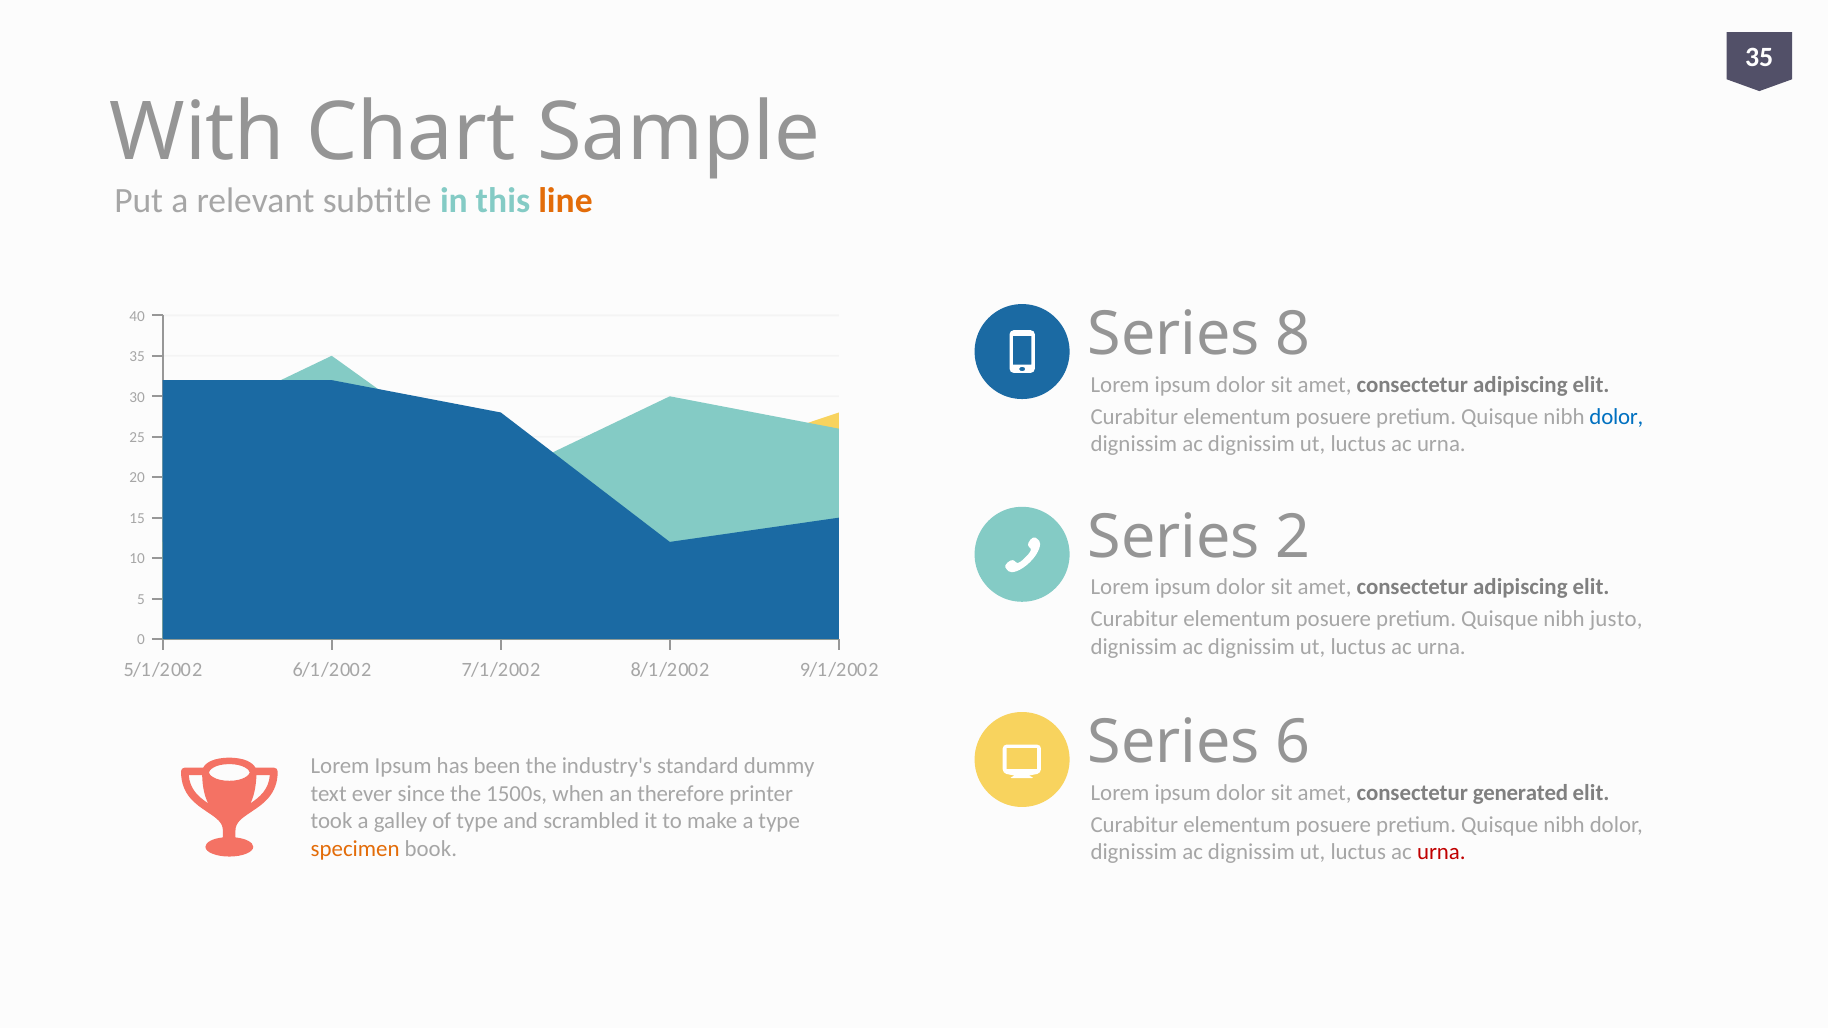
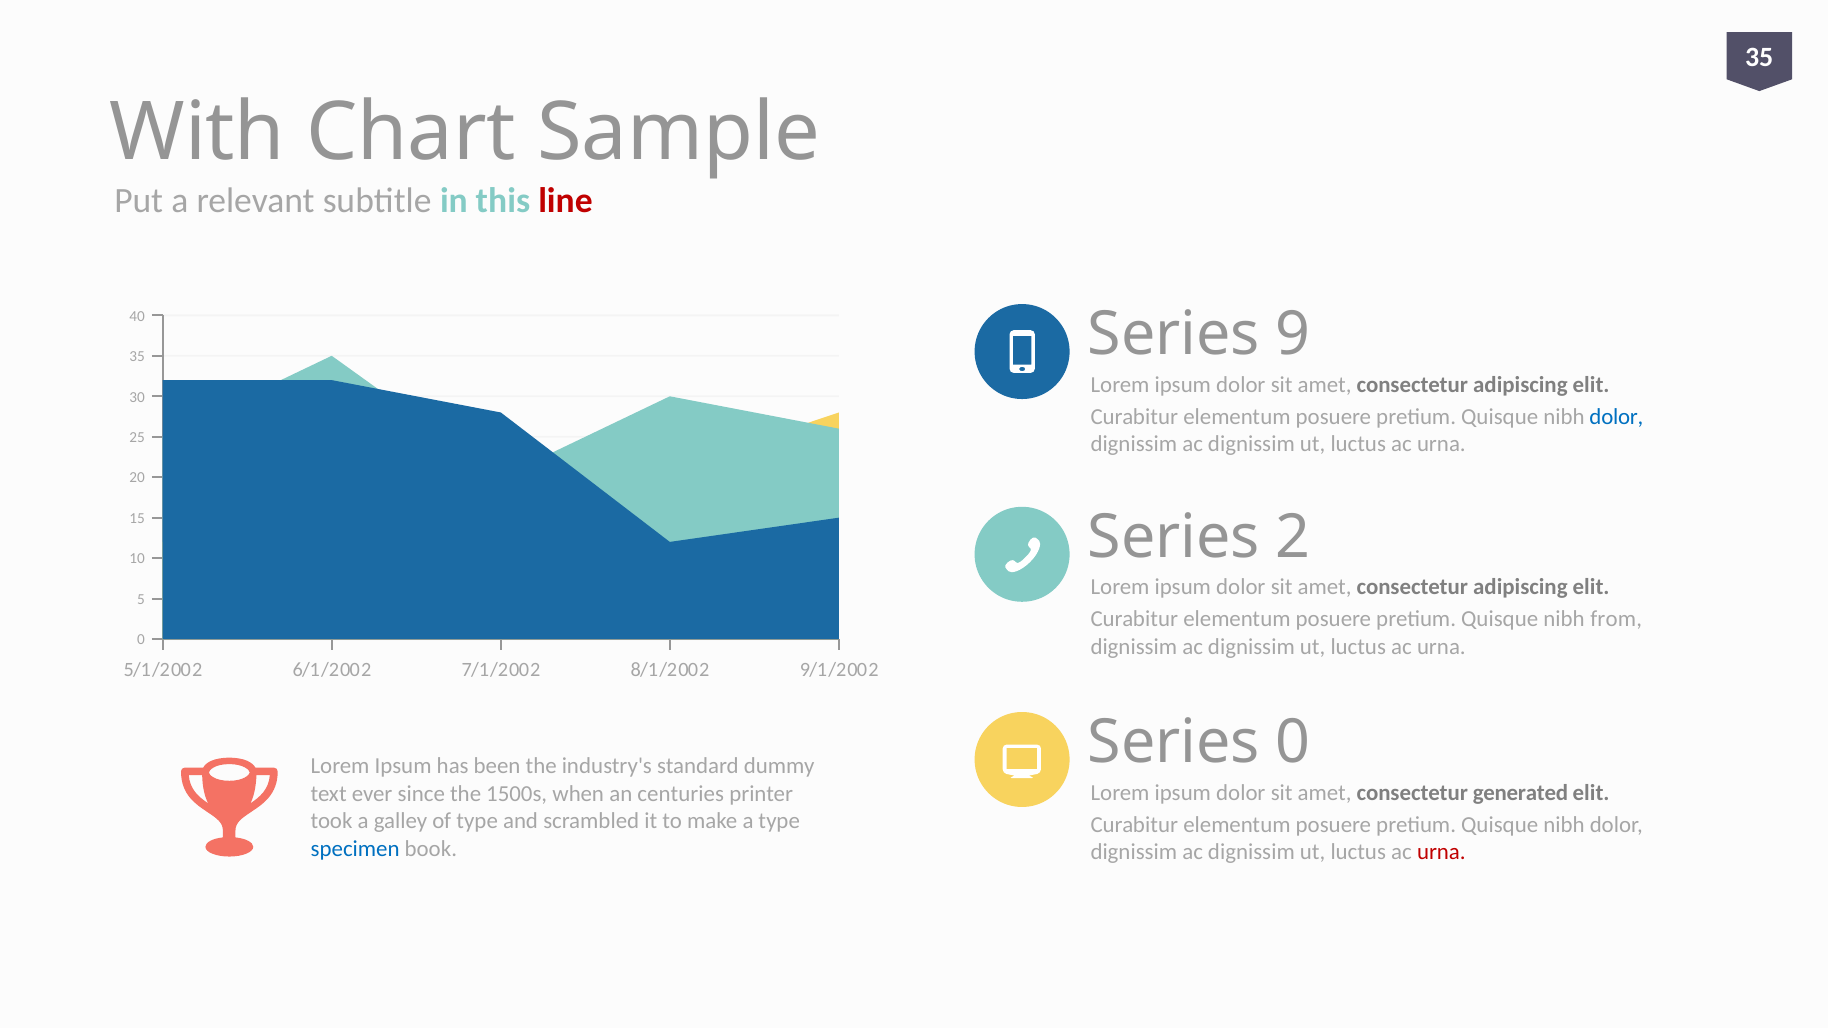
line colour: orange -> red (565, 201)
8: 8 -> 9 (1293, 335)
justo: justo -> from (1616, 620)
Series 6: 6 -> 0 (1293, 743)
therefore: therefore -> centuries (681, 794)
specimen colour: orange -> blue (355, 849)
